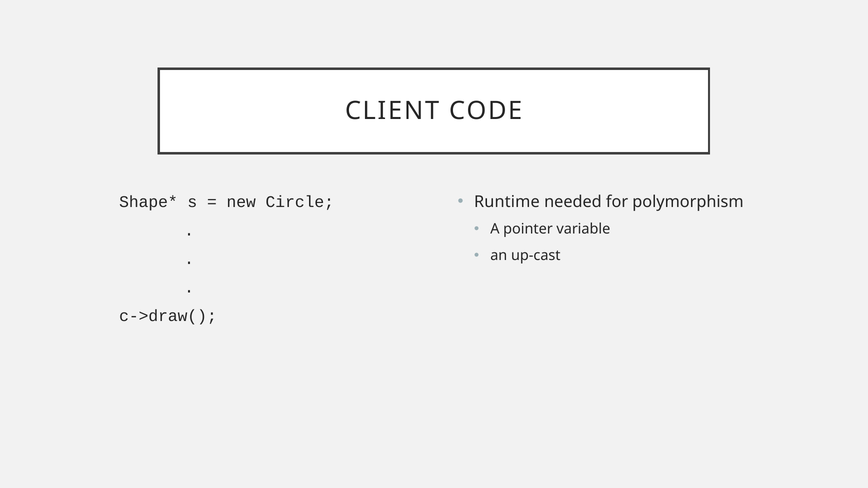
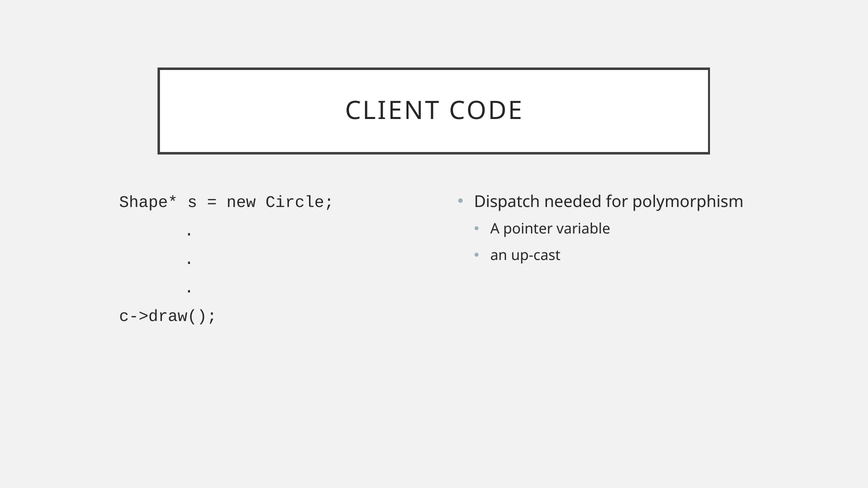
Runtime: Runtime -> Dispatch (507, 202)
